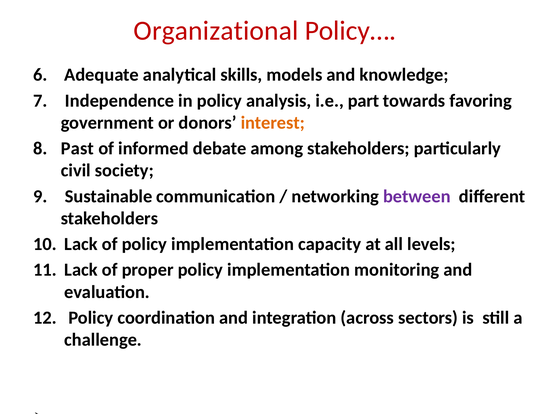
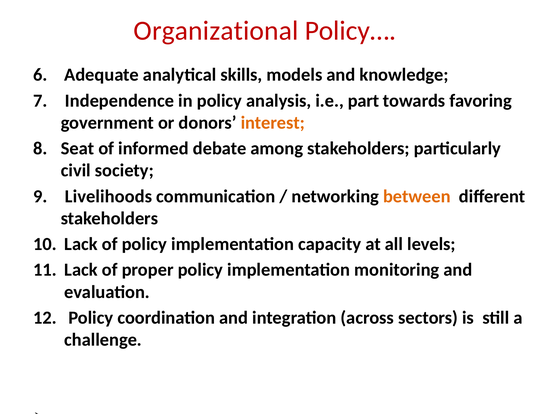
Past: Past -> Seat (78, 149)
Sustainable: Sustainable -> Livelihoods (109, 197)
between colour: purple -> orange (417, 197)
